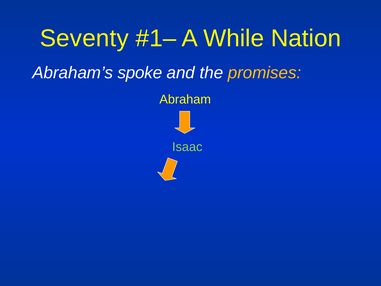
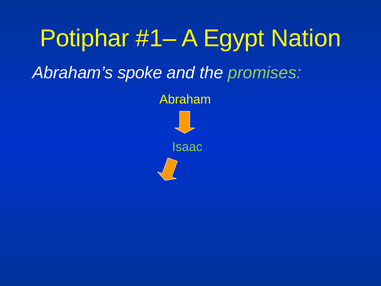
Seventy: Seventy -> Potiphar (84, 38)
While: While -> Egypt (234, 38)
promises colour: yellow -> light green (265, 73)
